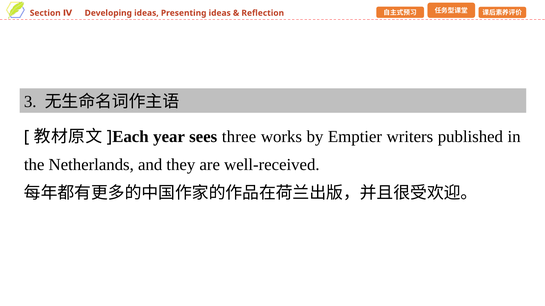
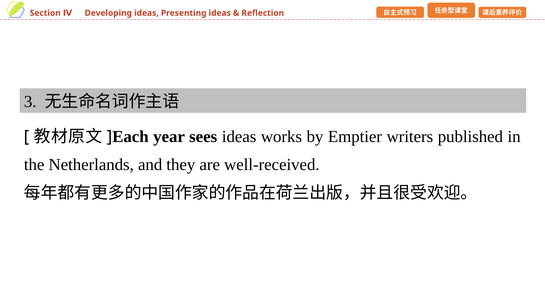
sees three: three -> ideas (239, 137)
